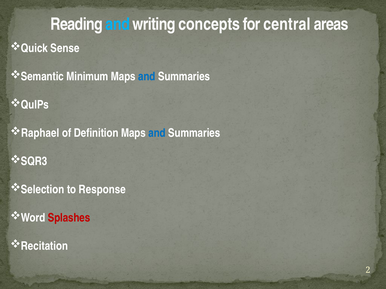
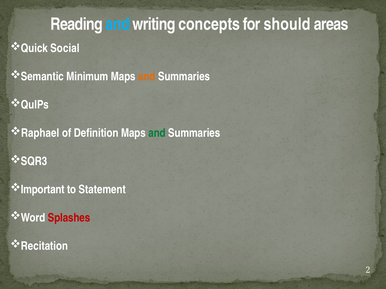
central: central -> should (287, 24)
Sense: Sense -> Social (65, 48)
and colour: blue -> orange (147, 77)
and colour: blue -> green (157, 133)
Selection: Selection -> Important (43, 190)
Response: Response -> Statement (102, 190)
